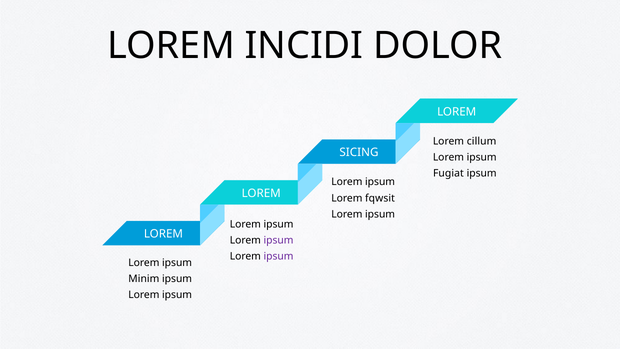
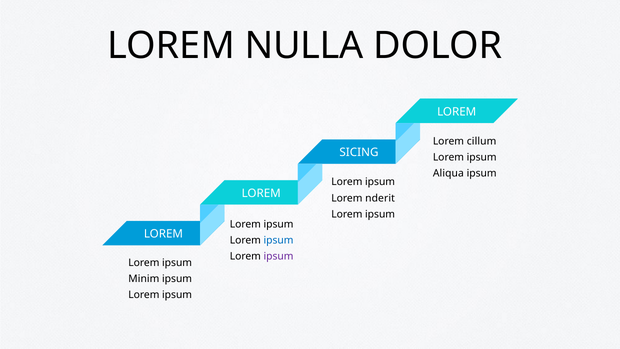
INCIDI: INCIDI -> NULLA (304, 46)
Fugiat: Fugiat -> Aliqua (448, 173)
fqwsit: fqwsit -> nderit (380, 198)
ipsum colour: purple -> blue (279, 240)
